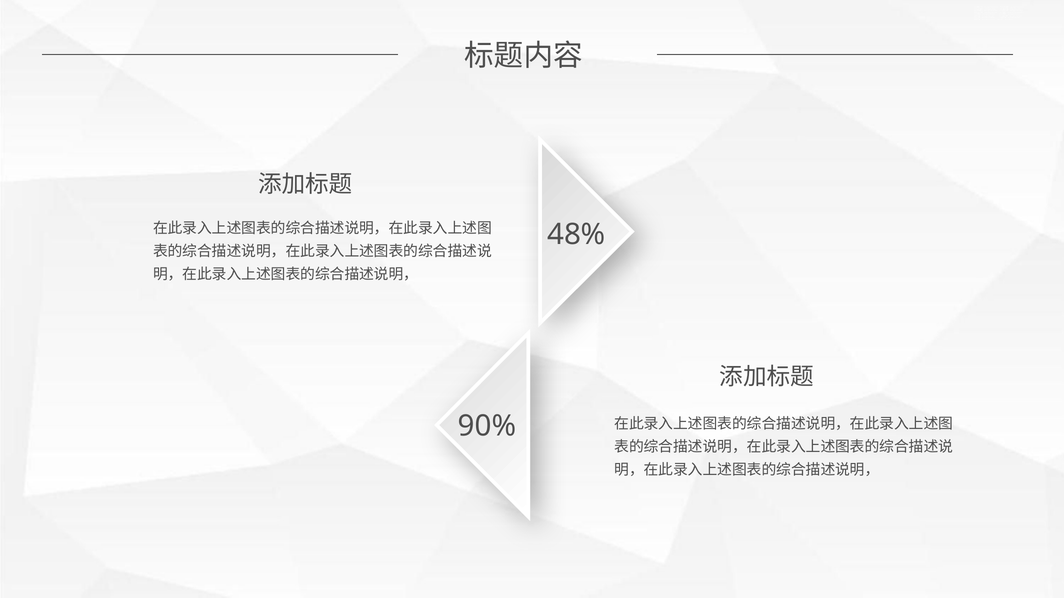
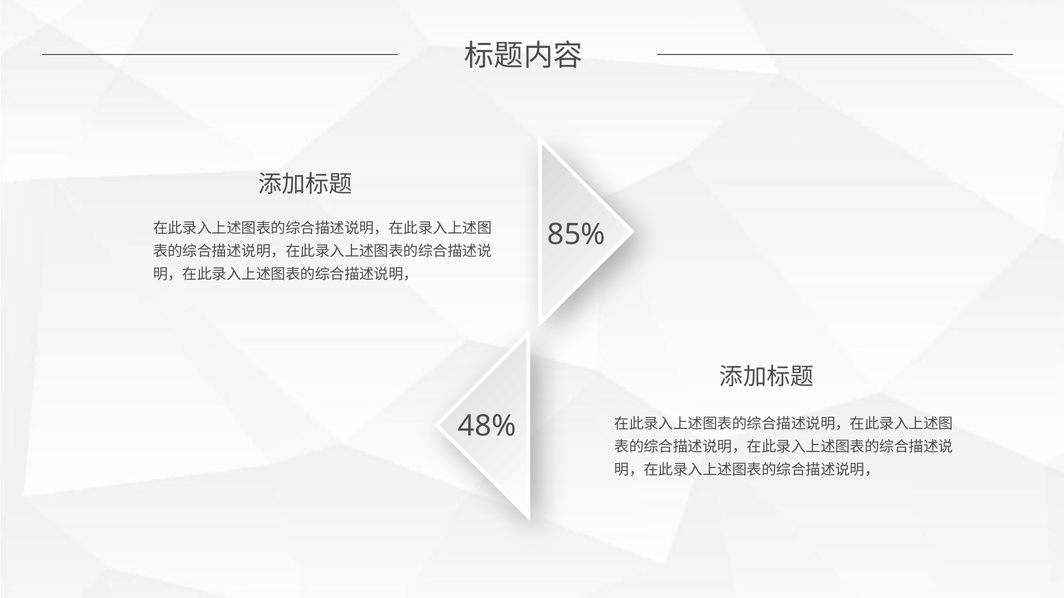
48%: 48% -> 85% (576, 235)
90%: 90% -> 48% (487, 426)
